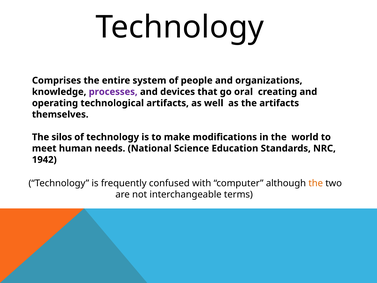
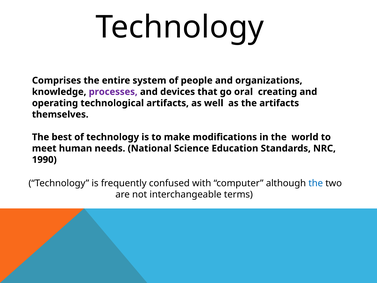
silos: silos -> best (62, 137)
1942: 1942 -> 1990 (44, 160)
the colour: orange -> blue (316, 183)
